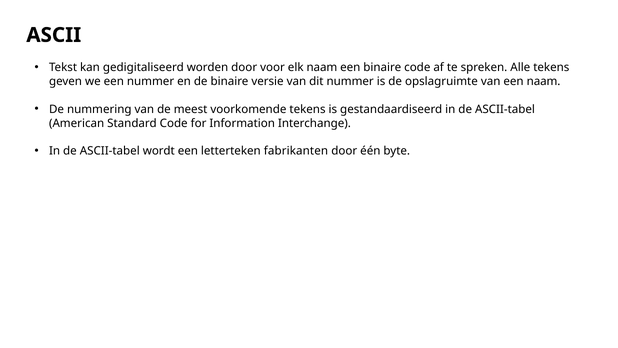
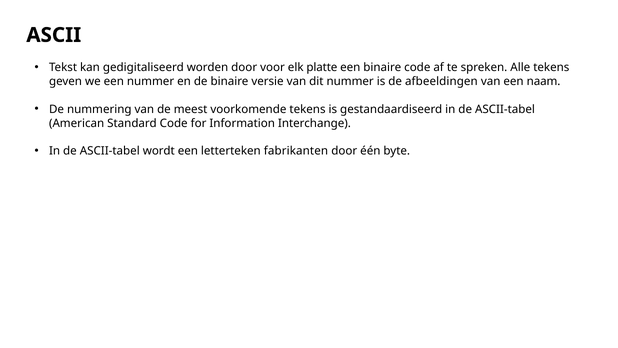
elk naam: naam -> platte (322, 67)
opslagruimte: opslagruimte -> afbeeldingen (441, 81)
